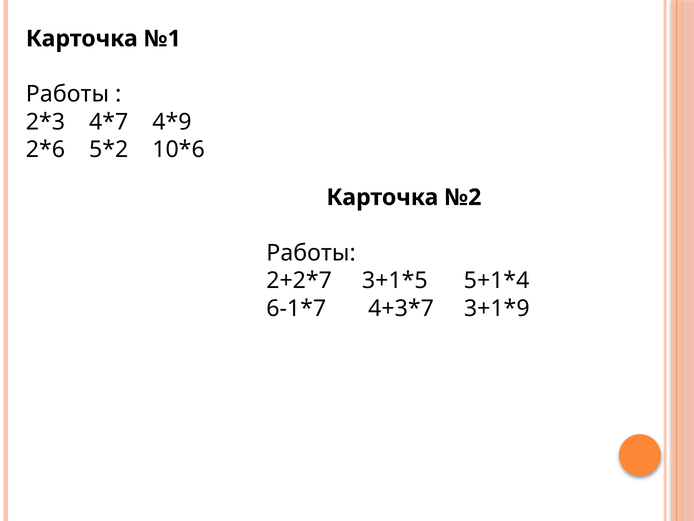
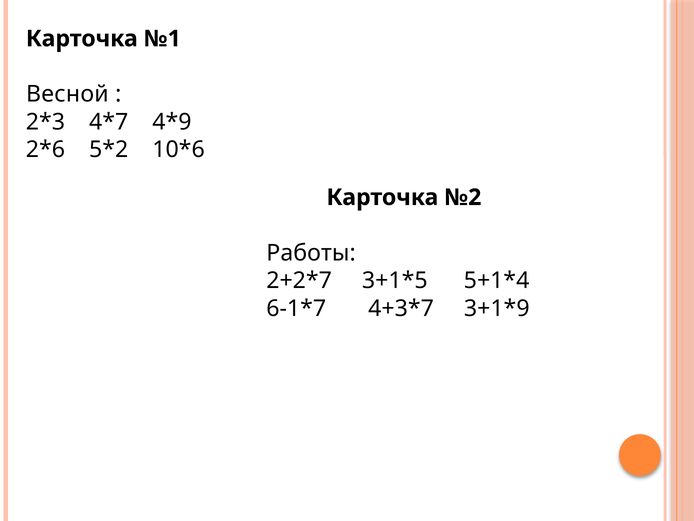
Работы: Работы -> Весной (67, 94)
